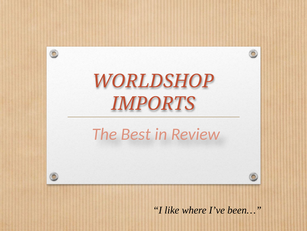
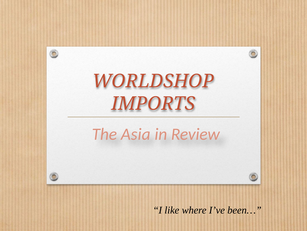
Best: Best -> Asia (136, 134)
